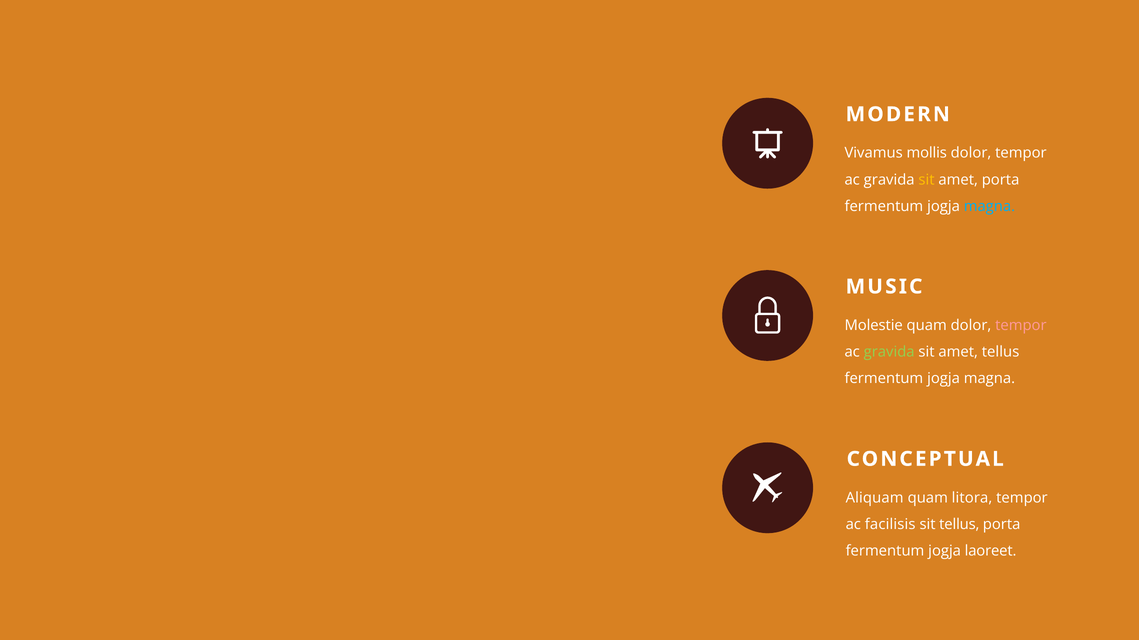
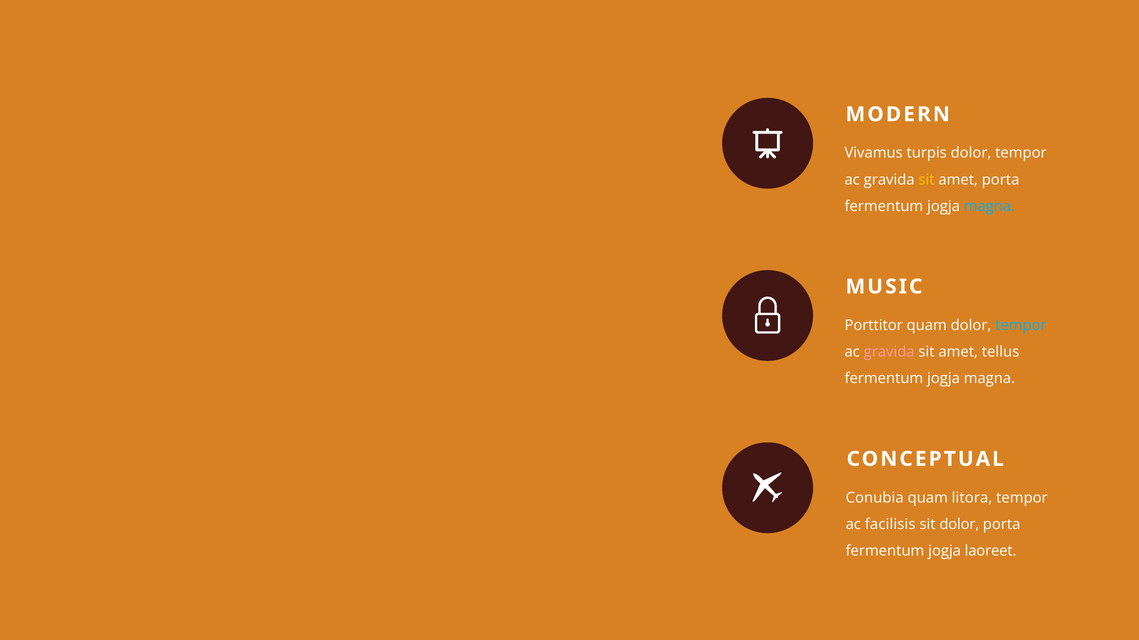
mollis: mollis -> turpis (927, 153)
Molestie: Molestie -> Porttitor (874, 326)
tempor colour: pink -> light blue (1021, 326)
gravida colour: light green -> pink (889, 352)
Aliquam: Aliquam -> Conubia (875, 498)
sit tellus: tellus -> dolor (959, 525)
